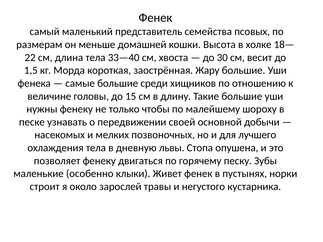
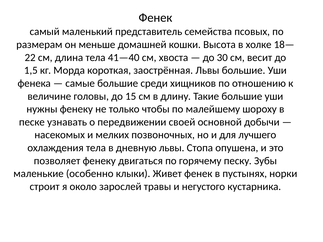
33—40: 33—40 -> 41—40 (124, 58)
заострённая Жару: Жару -> Львы (207, 70)
